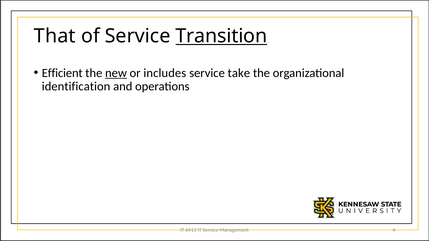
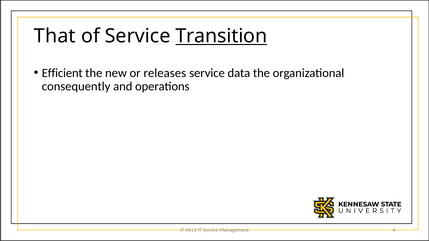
new underline: present -> none (116, 73)
includes: includes -> releases (165, 73)
take: take -> data (239, 73)
identification: identification -> consequently (76, 87)
